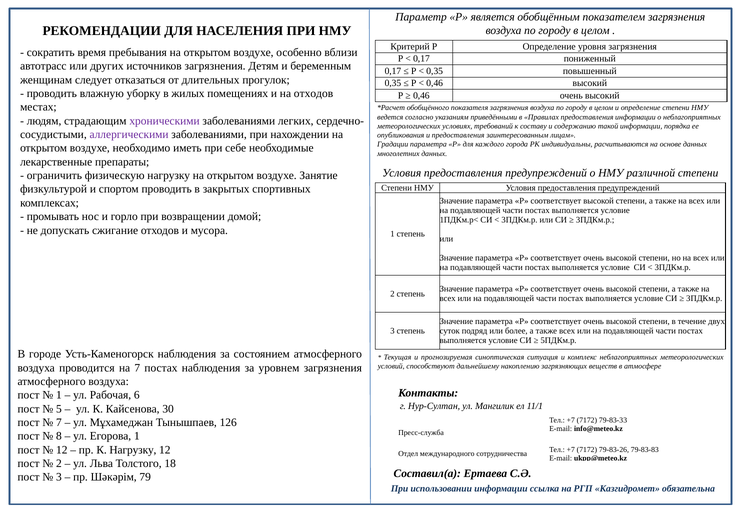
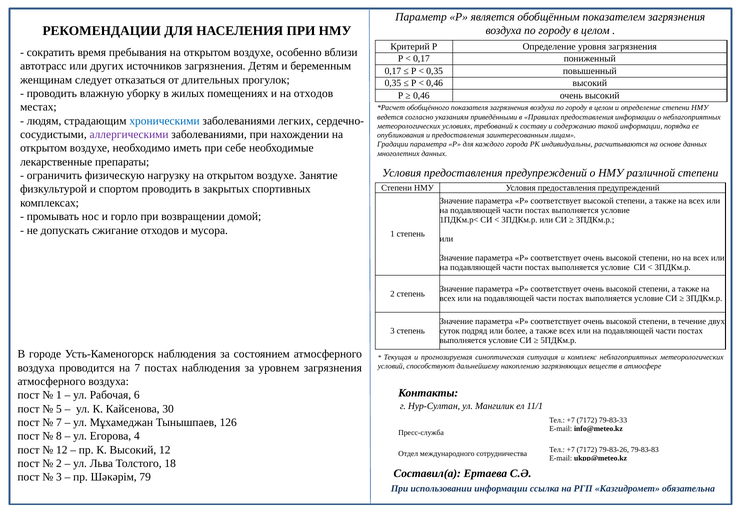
хроническими colour: purple -> blue (165, 121)
Егорова 1: 1 -> 4 (137, 436)
К Нагрузку: Нагрузку -> Высокий (133, 450)
